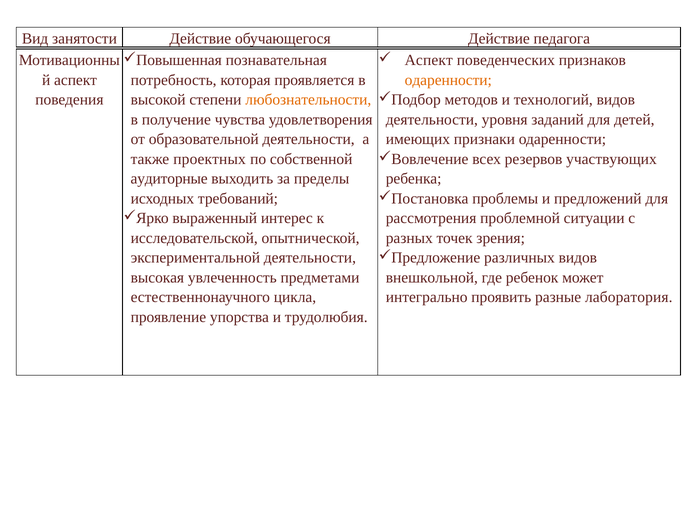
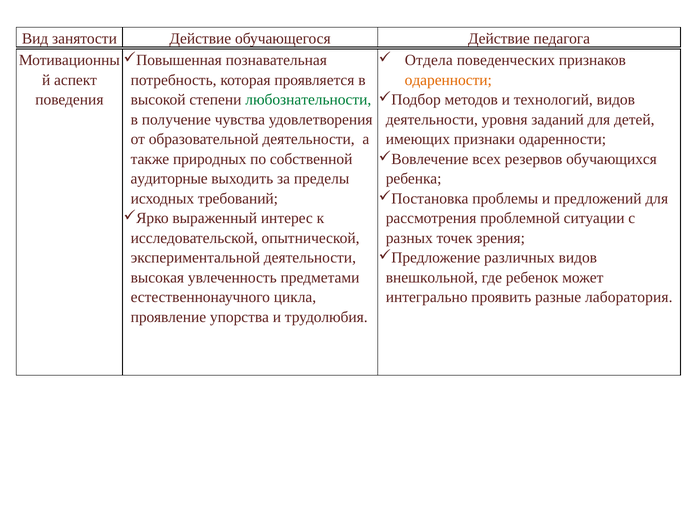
Аспект: Аспект -> Отдела (429, 60)
любознательности colour: orange -> green (308, 100)
участвующих: участвующих -> обучающихся (611, 159)
проектных: проектных -> природных (210, 159)
